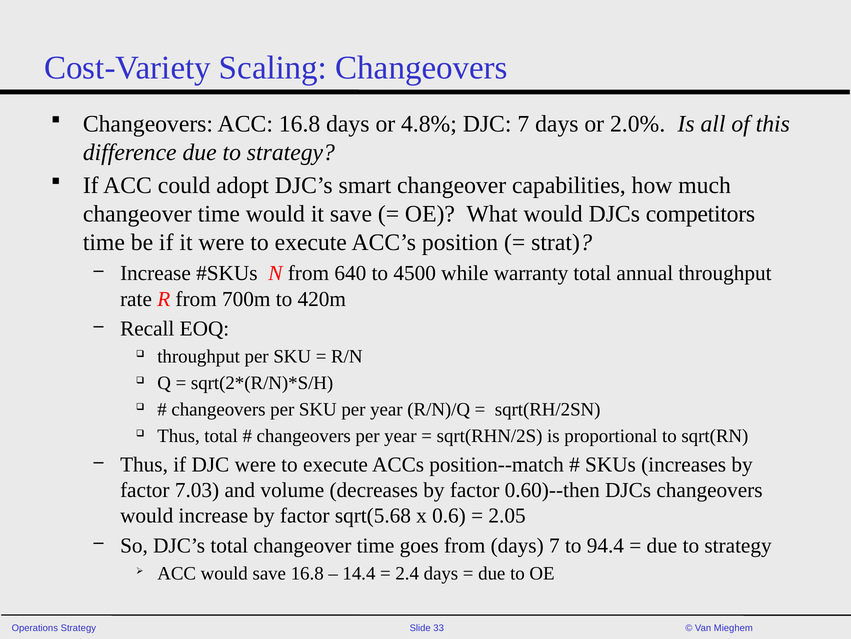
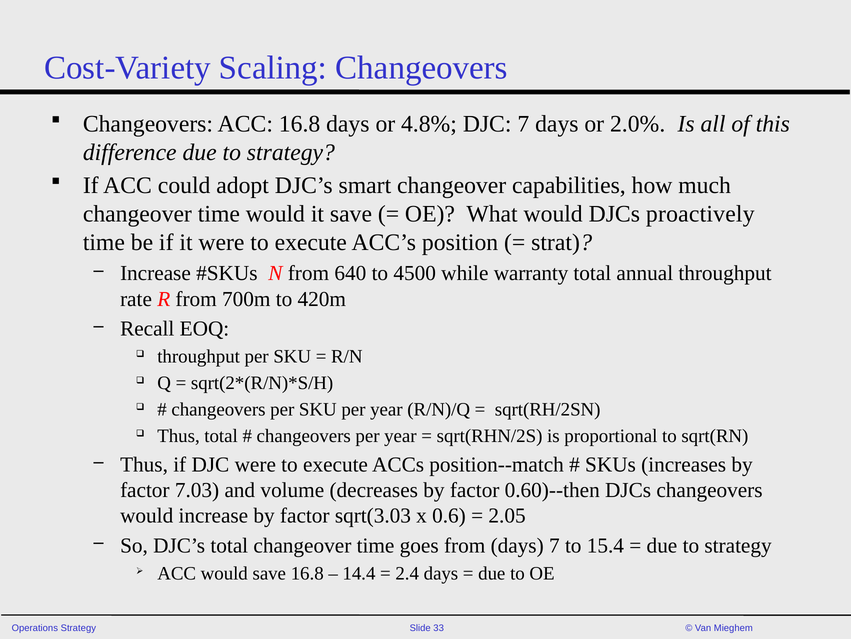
competitors: competitors -> proactively (700, 214)
sqrt(5.68: sqrt(5.68 -> sqrt(3.03 (373, 515)
94.4: 94.4 -> 15.4 (605, 545)
